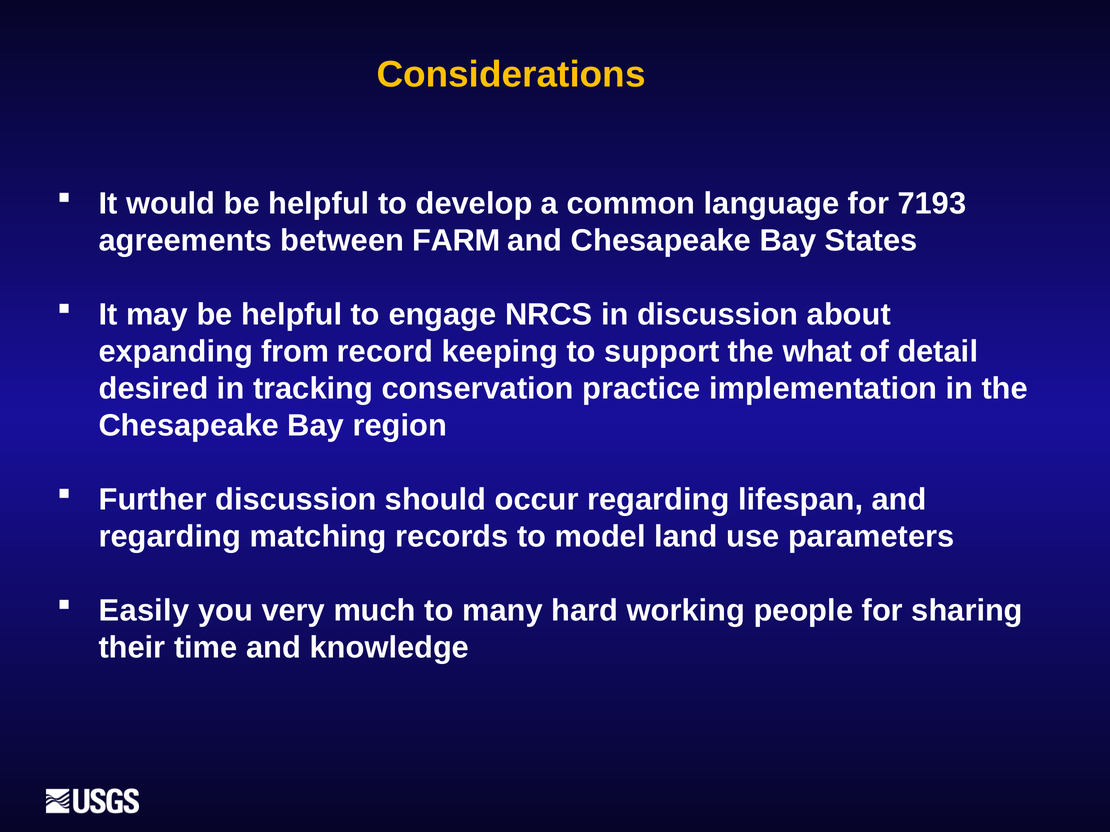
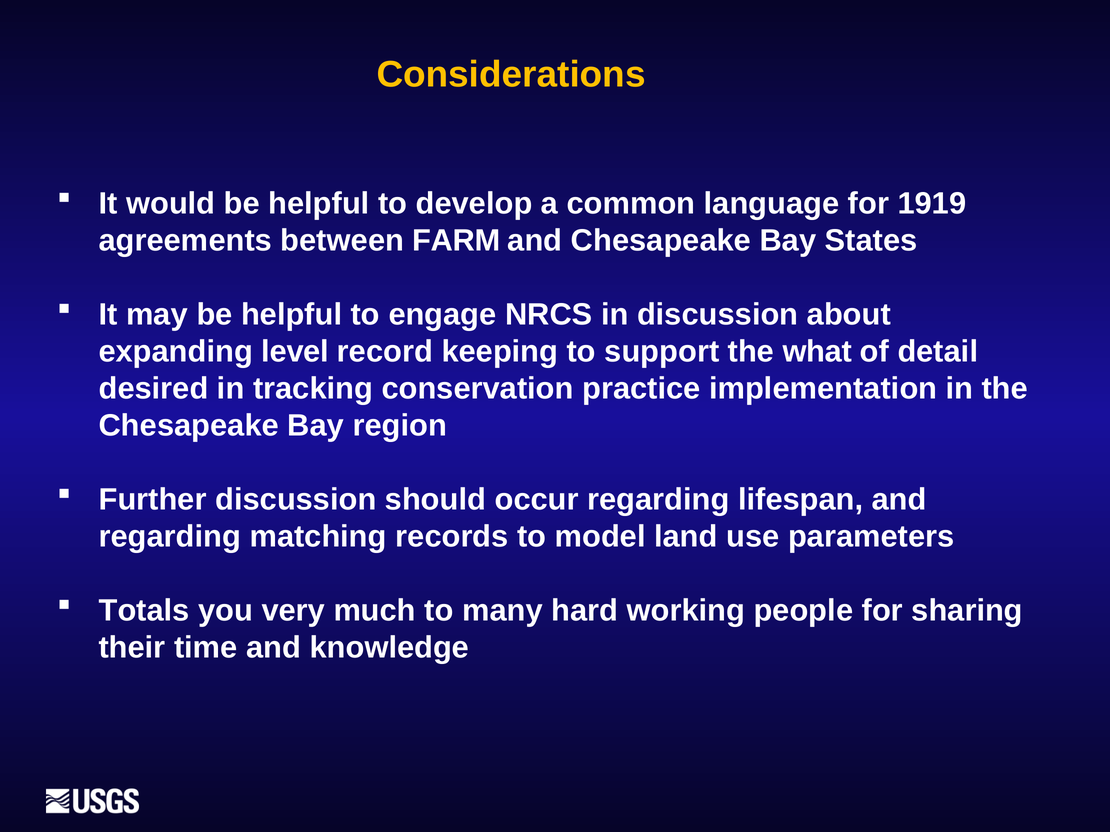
7193: 7193 -> 1919 (932, 204)
from: from -> level (295, 352)
Easily: Easily -> Totals (144, 611)
